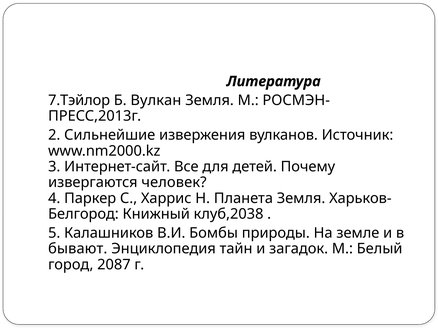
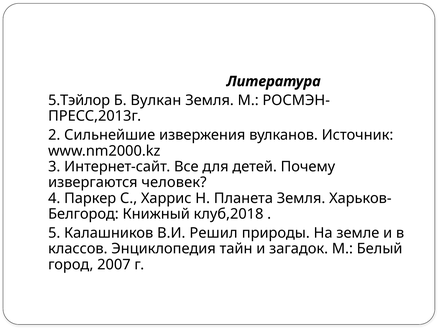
7.Тэйлор: 7.Тэйлор -> 5.Тэйлор (79, 100)
клуб,2038: клуб,2038 -> клуб,2018 (229, 214)
Бомбы: Бомбы -> Решил (214, 233)
бывают: бывают -> классов (78, 248)
2087: 2087 -> 2007 (114, 264)
